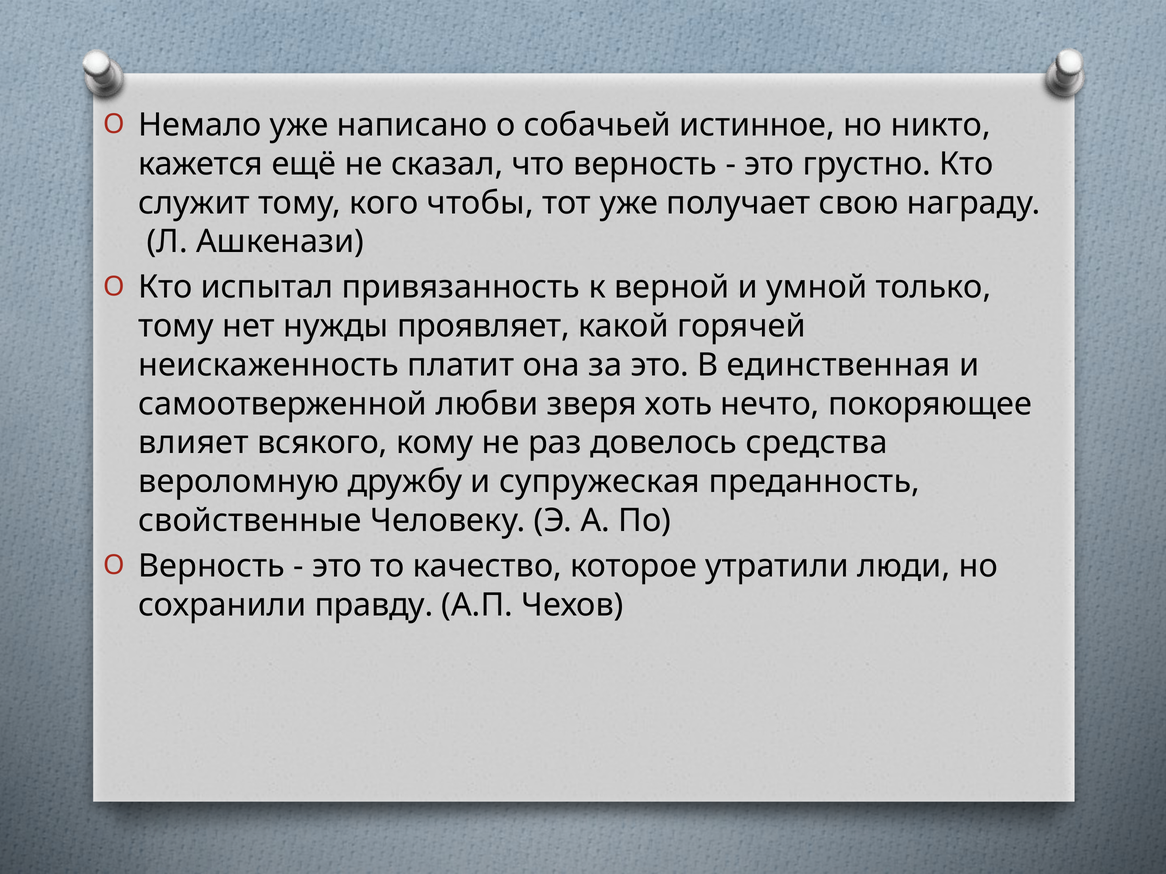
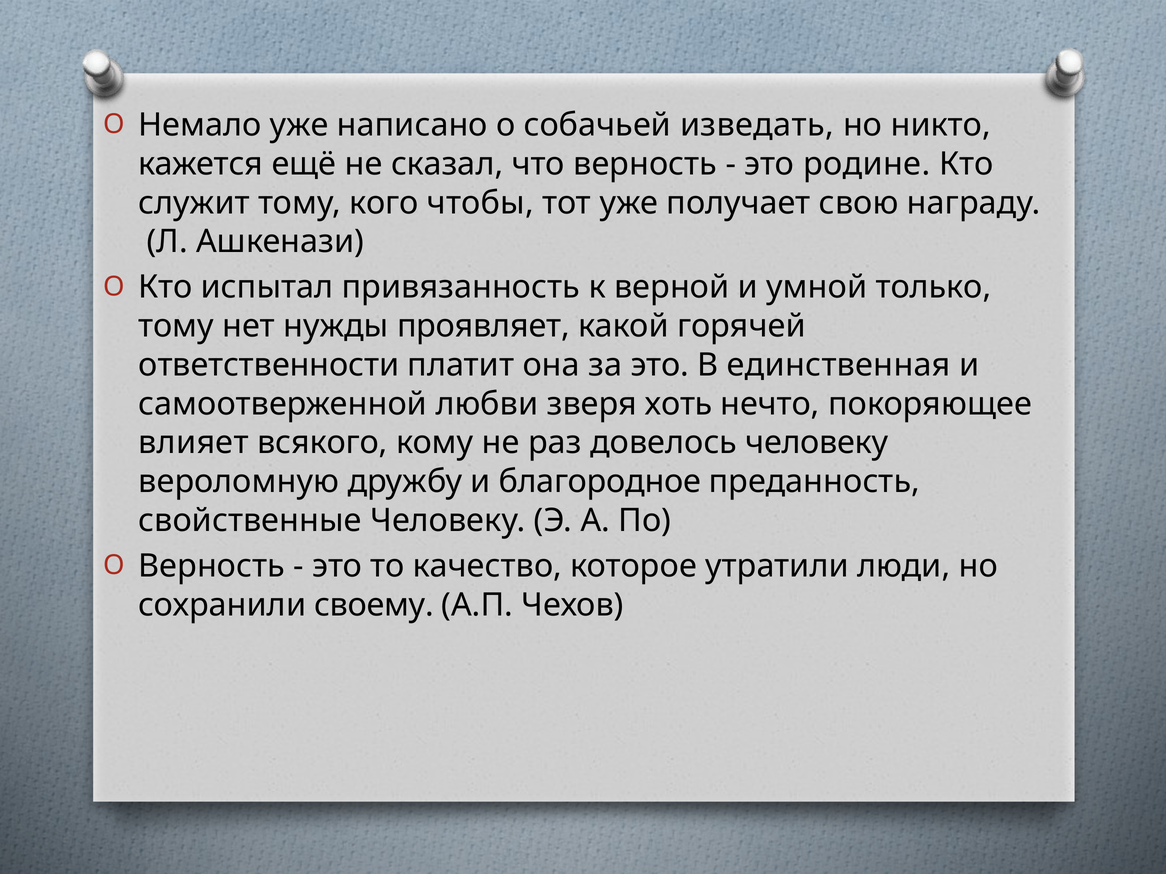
истинное: истинное -> изведать (757, 125)
грустно: грустно -> родине (867, 164)
неискаженность: неискаженность -> ответственности (269, 365)
довелось средства: средства -> человеку (817, 443)
супружеская: супружеская -> благородное (600, 482)
правду: правду -> своему (374, 605)
